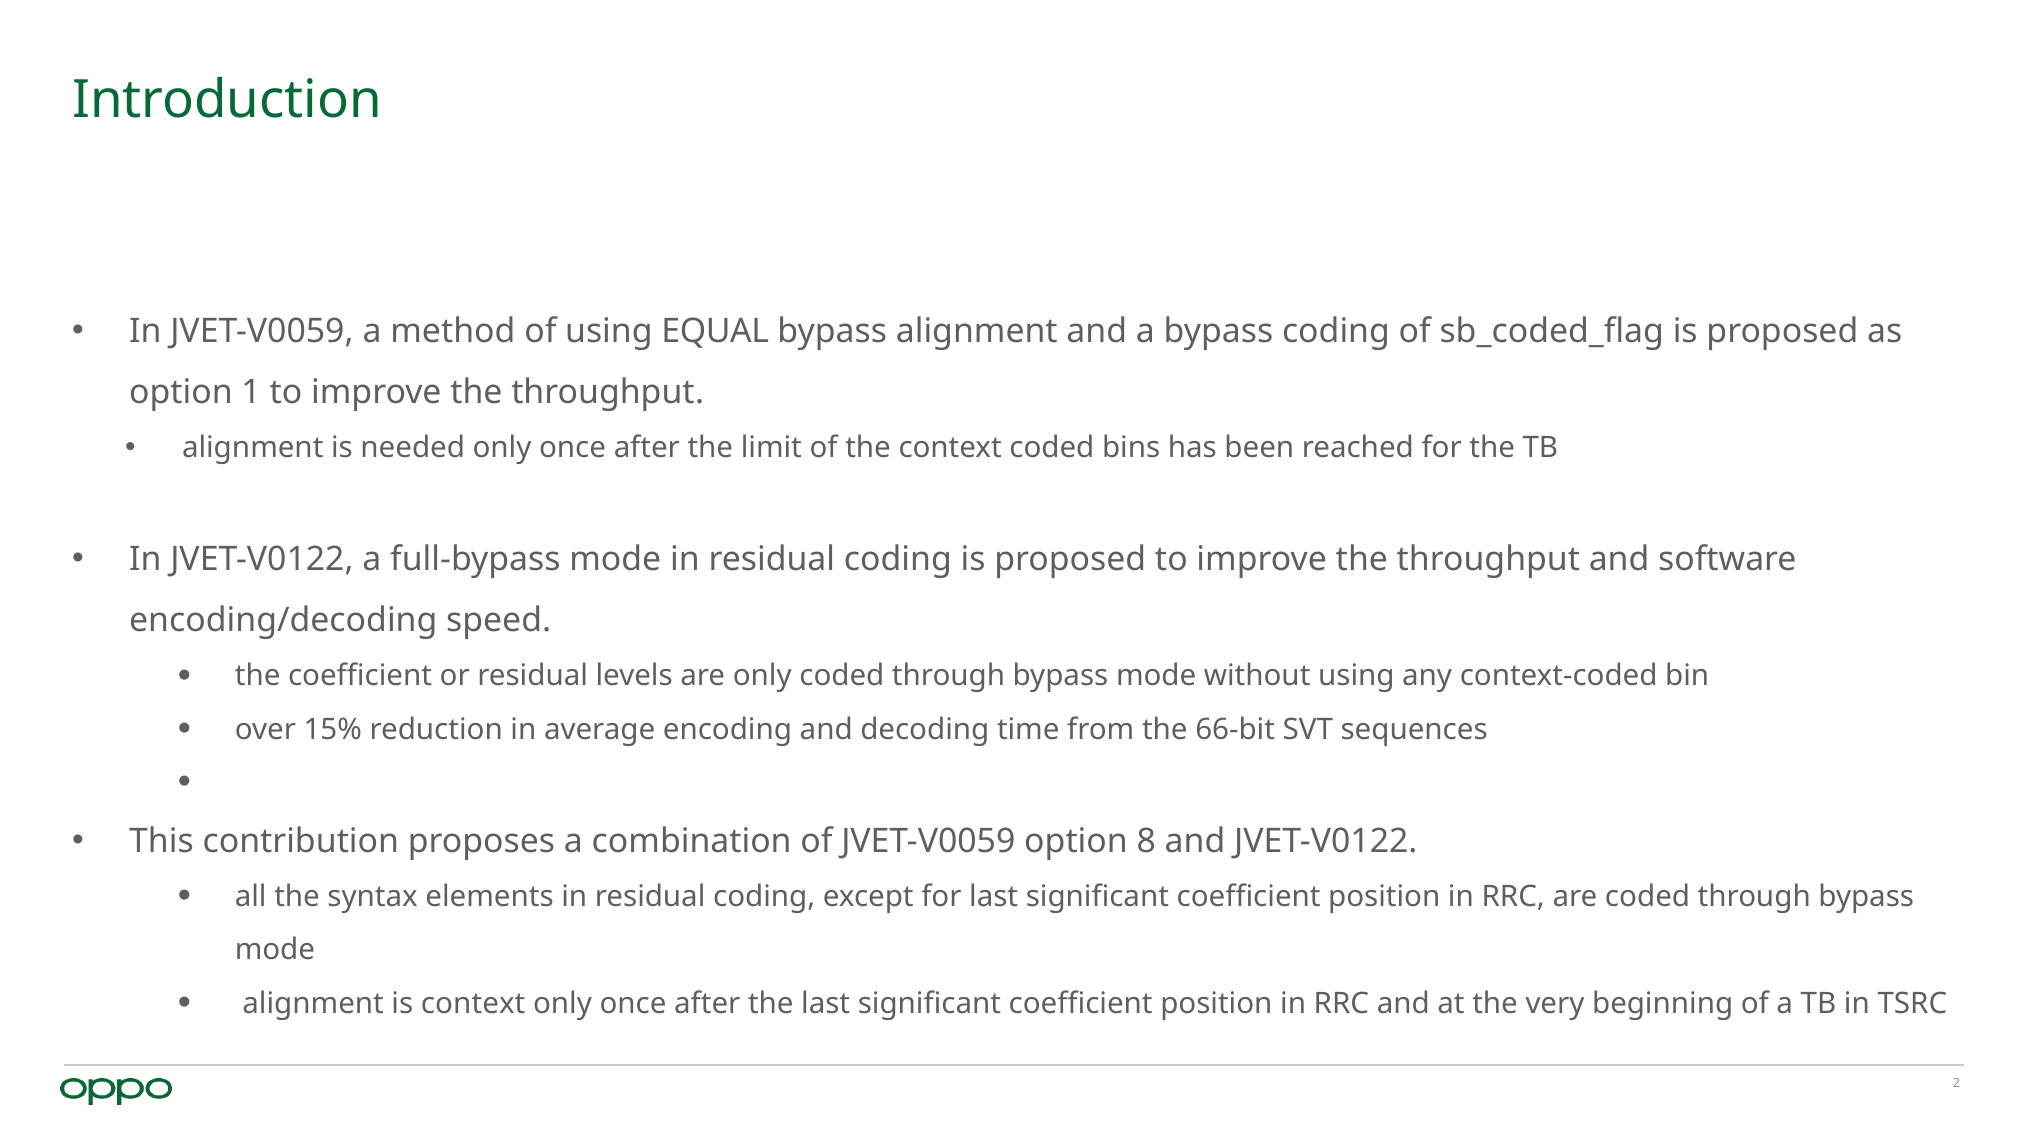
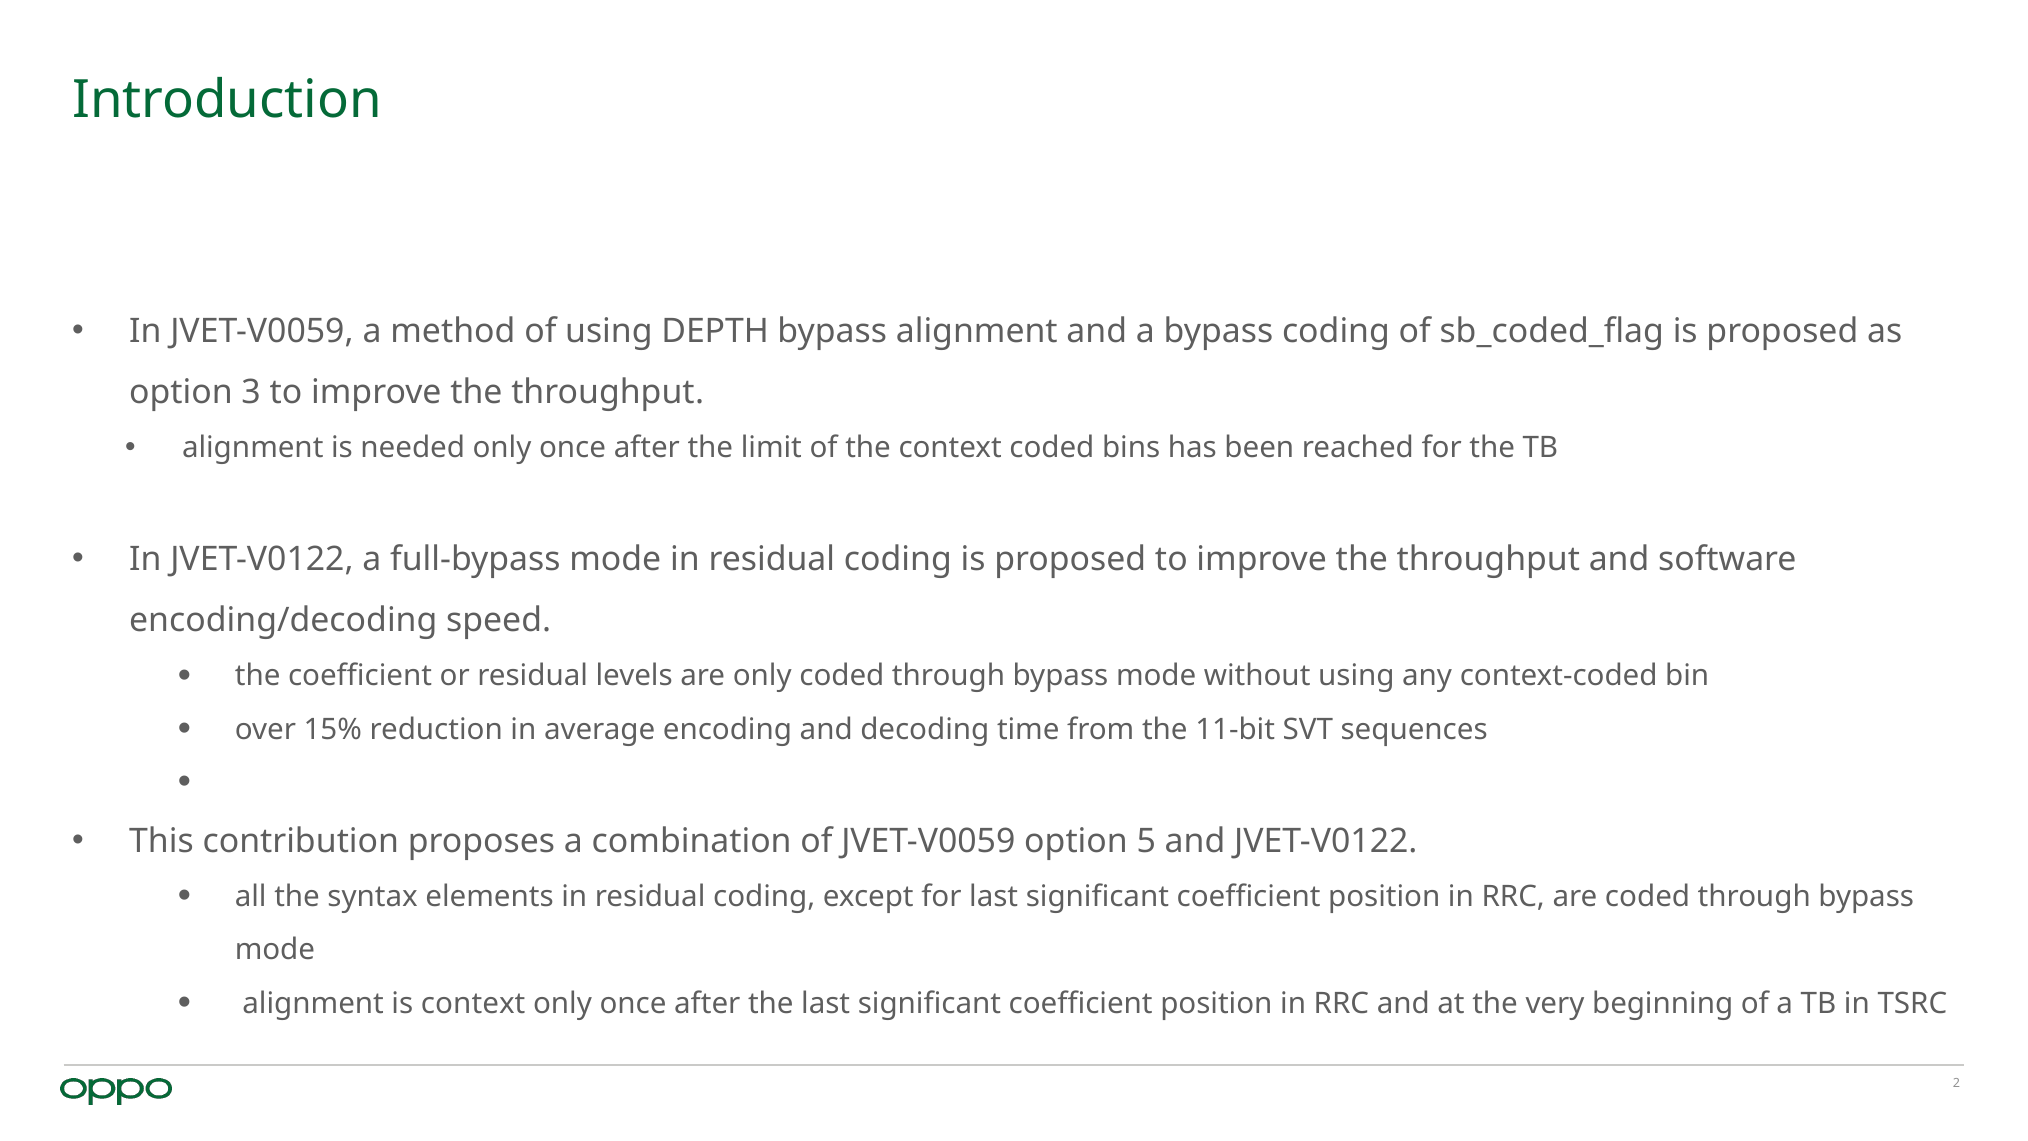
EQUAL: EQUAL -> DEPTH (715, 331)
1: 1 -> 3 (251, 392)
66-bit: 66-bit -> 11-bit (1235, 729)
8: 8 -> 5 (1146, 841)
